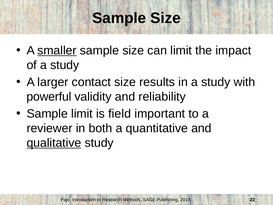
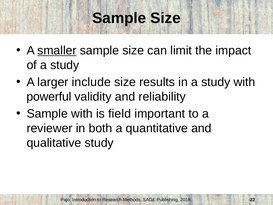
contact: contact -> include (91, 82)
Sample limit: limit -> with (82, 114)
qualitative underline: present -> none (54, 143)
